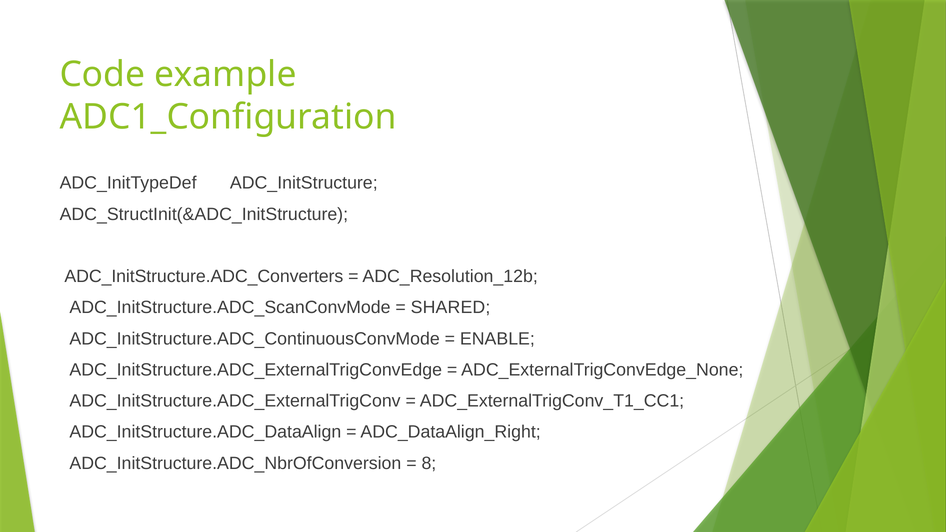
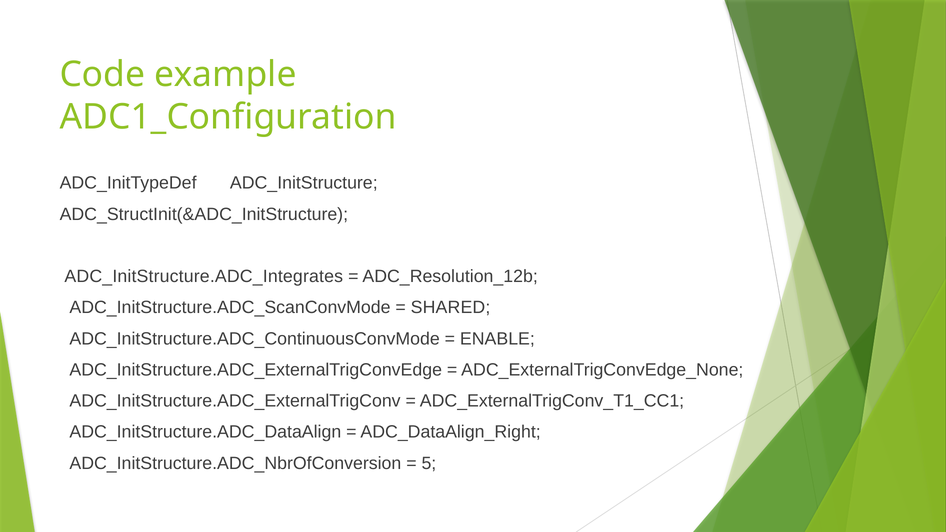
ADC_InitStructure.ADC_Converters: ADC_InitStructure.ADC_Converters -> ADC_InitStructure.ADC_Integrates (204, 277)
8: 8 -> 5 (429, 463)
